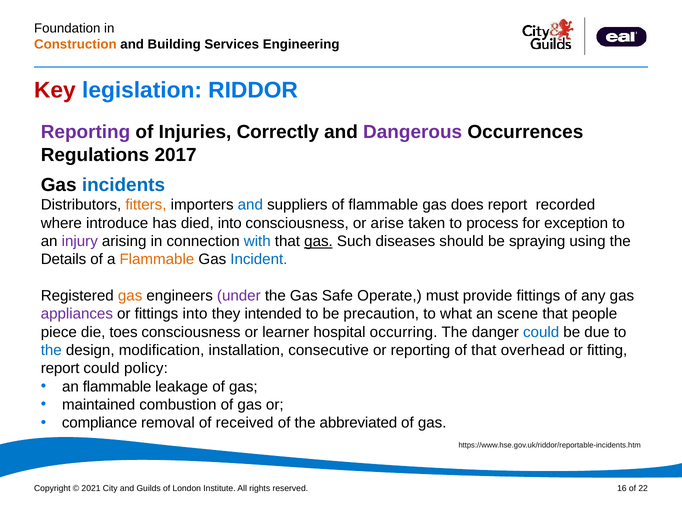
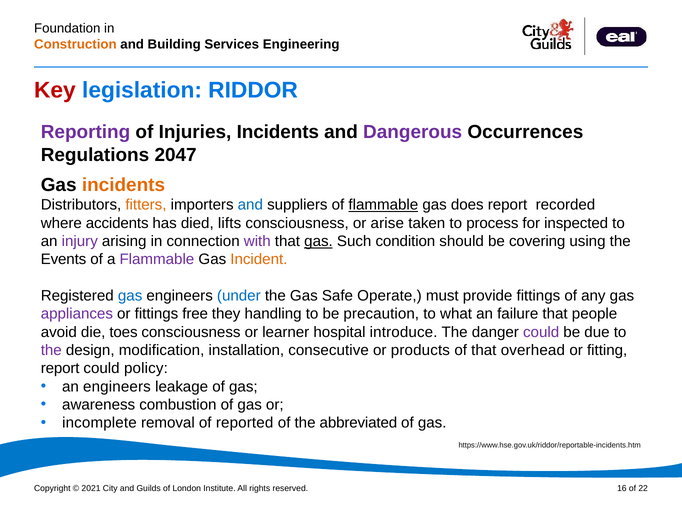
Injuries Correctly: Correctly -> Incidents (278, 132)
2017: 2017 -> 2047 (176, 155)
incidents colour: blue -> orange (123, 185)
flammable underline: none -> present (383, 205)
introduce: introduce -> accidents (117, 223)
died into: into -> lifts (230, 223)
exception: exception -> inspected (576, 223)
with colour: blue -> purple (257, 242)
diseases: diseases -> condition (405, 242)
spraying: spraying -> covering (537, 242)
Details: Details -> Events (64, 260)
Flammable colour: orange -> purple (157, 260)
Incident colour: blue -> orange (259, 260)
gas colour: orange -> blue (130, 296)
under colour: purple -> blue (239, 296)
fittings into: into -> free (195, 314)
intended: intended -> handling (273, 314)
scene: scene -> failure (518, 314)
piece: piece -> avoid (59, 332)
occurring: occurring -> introduce (404, 332)
could colour: blue -> purple (541, 332)
the colour: blue -> purple (51, 351)
or reporting: reporting -> products (420, 351)
an flammable: flammable -> engineers (117, 387)
maintained: maintained -> awareness (99, 405)
compliance: compliance -> incomplete (99, 423)
received: received -> reported (245, 423)
